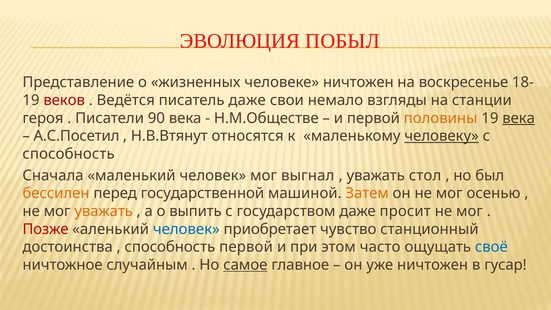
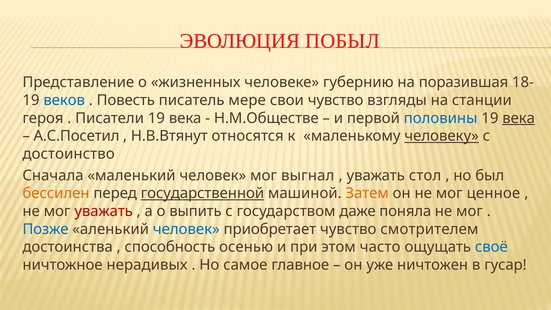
человеке ничтожен: ничтожен -> губернию (358, 82)
воскресенье: воскресенье -> поразившая (463, 82)
веков colour: red -> blue (64, 100)
Ведётся: Ведётся -> Повесть (126, 100)
писатель даже: даже -> мере (247, 100)
свои немало: немало -> чувство (336, 100)
Писатели 90: 90 -> 19 (156, 118)
половины colour: orange -> blue (441, 118)
способность: способность -> достоинство (69, 154)
государственной underline: none -> present (202, 193)
осенью: осенью -> ценное (493, 193)
уважать colour: orange -> red (104, 211)
просит: просит -> поняла (405, 211)
Позже colour: red -> blue (46, 229)
станционный: станционный -> смотрителем (429, 229)
способность первой: первой -> осенью (246, 247)
случайным: случайным -> нерадивых (147, 265)
самое underline: present -> none (245, 265)
